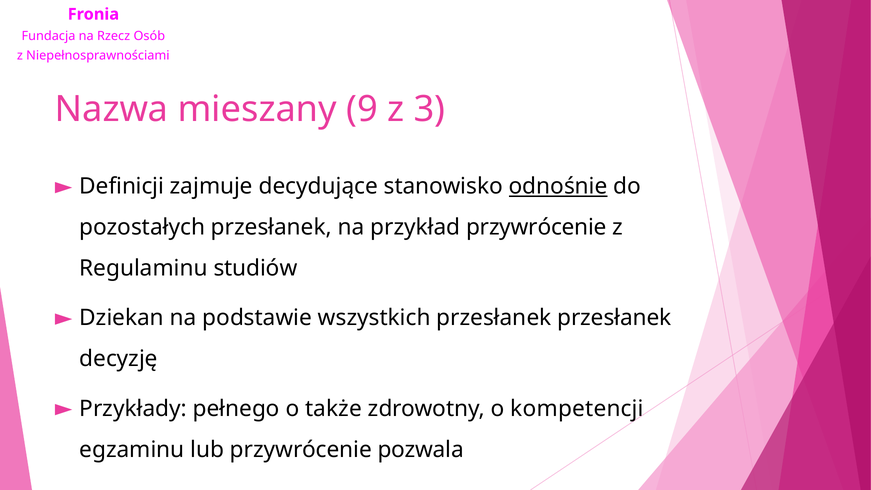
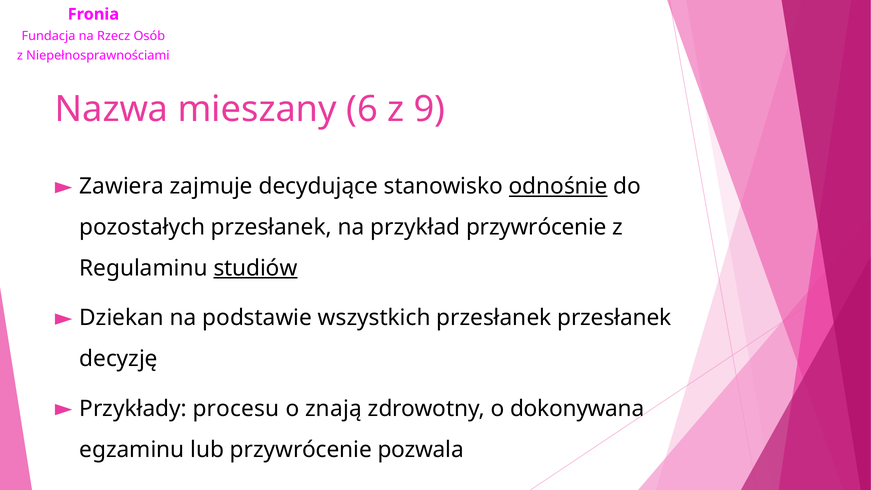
9: 9 -> 6 (362, 109)
3: 3 -> 9 (429, 109)
Definicji: Definicji -> Zawiera (122, 186)
studiów underline: none -> present (255, 268)
pełnego: pełnego -> procesu (236, 409)
także: także -> znają (333, 409)
kompetencji: kompetencji -> dokonywana (577, 409)
